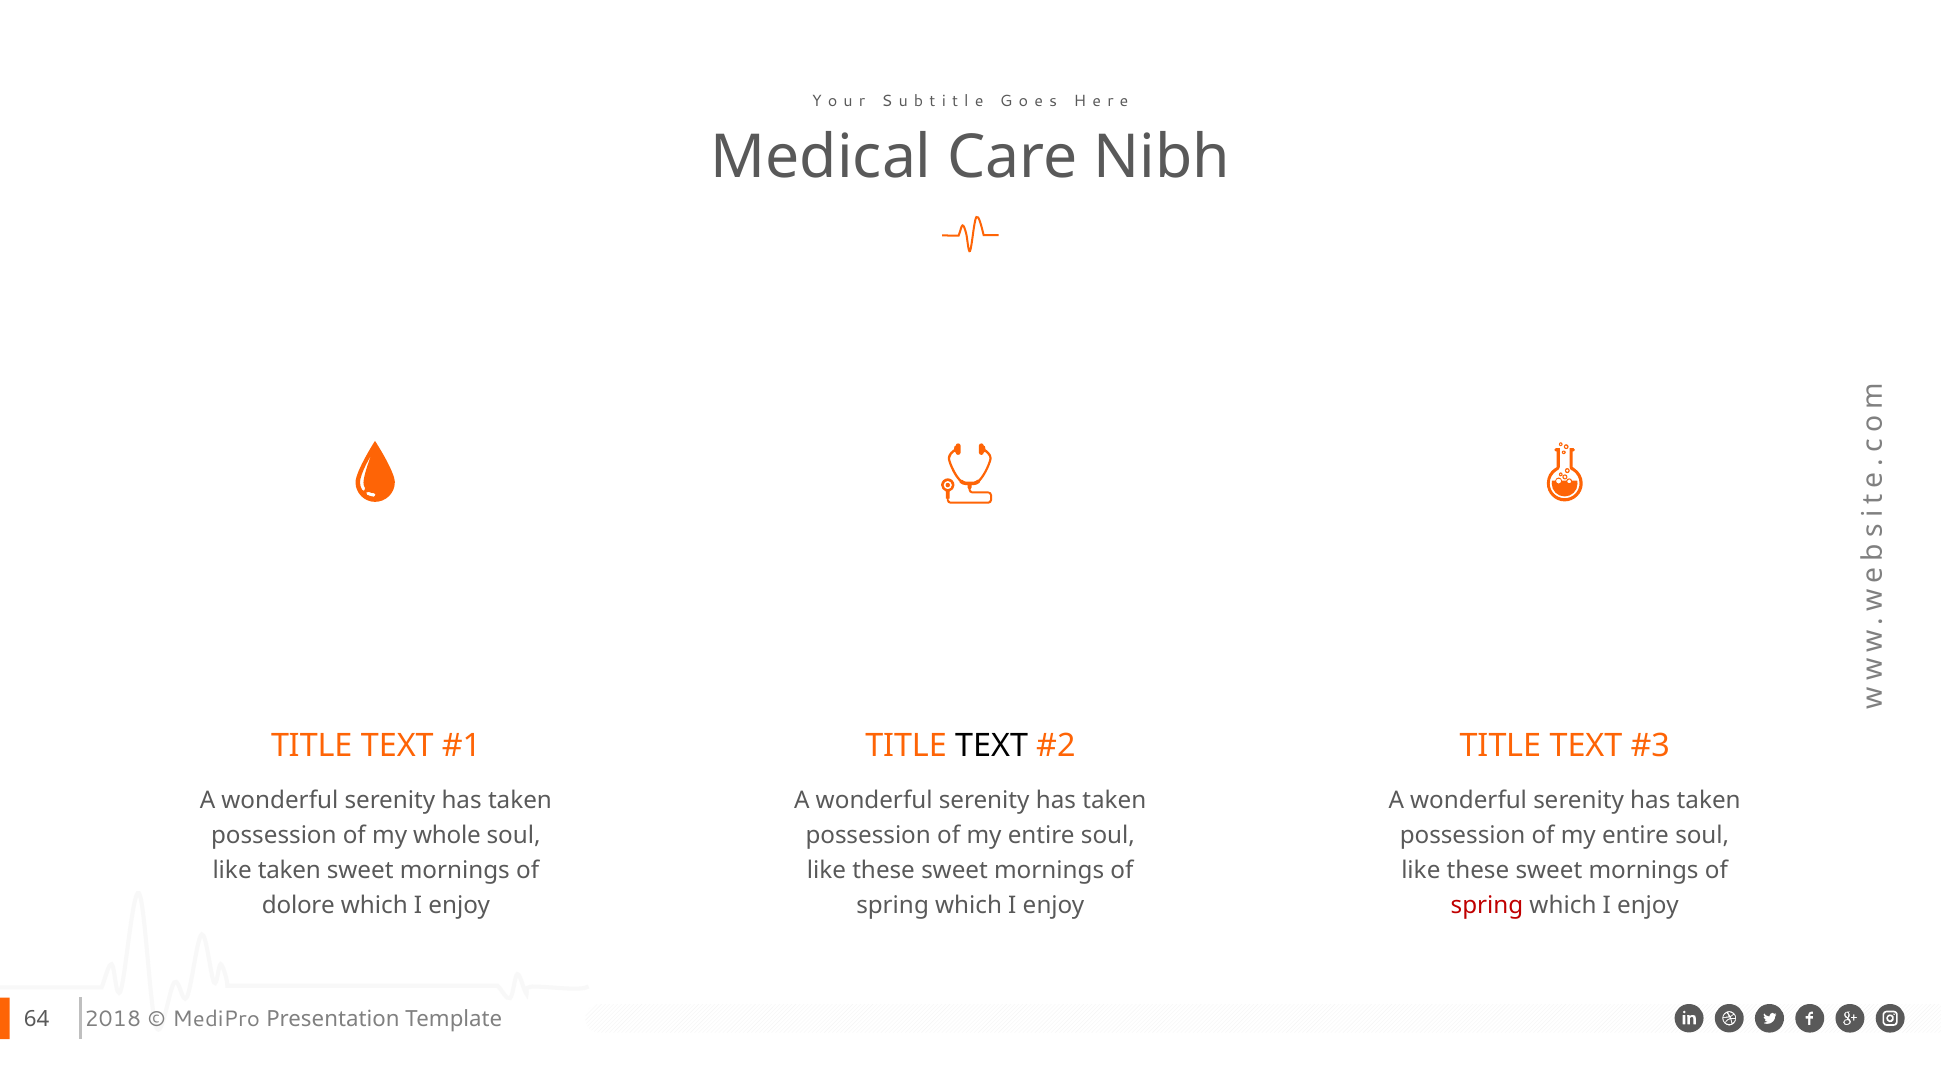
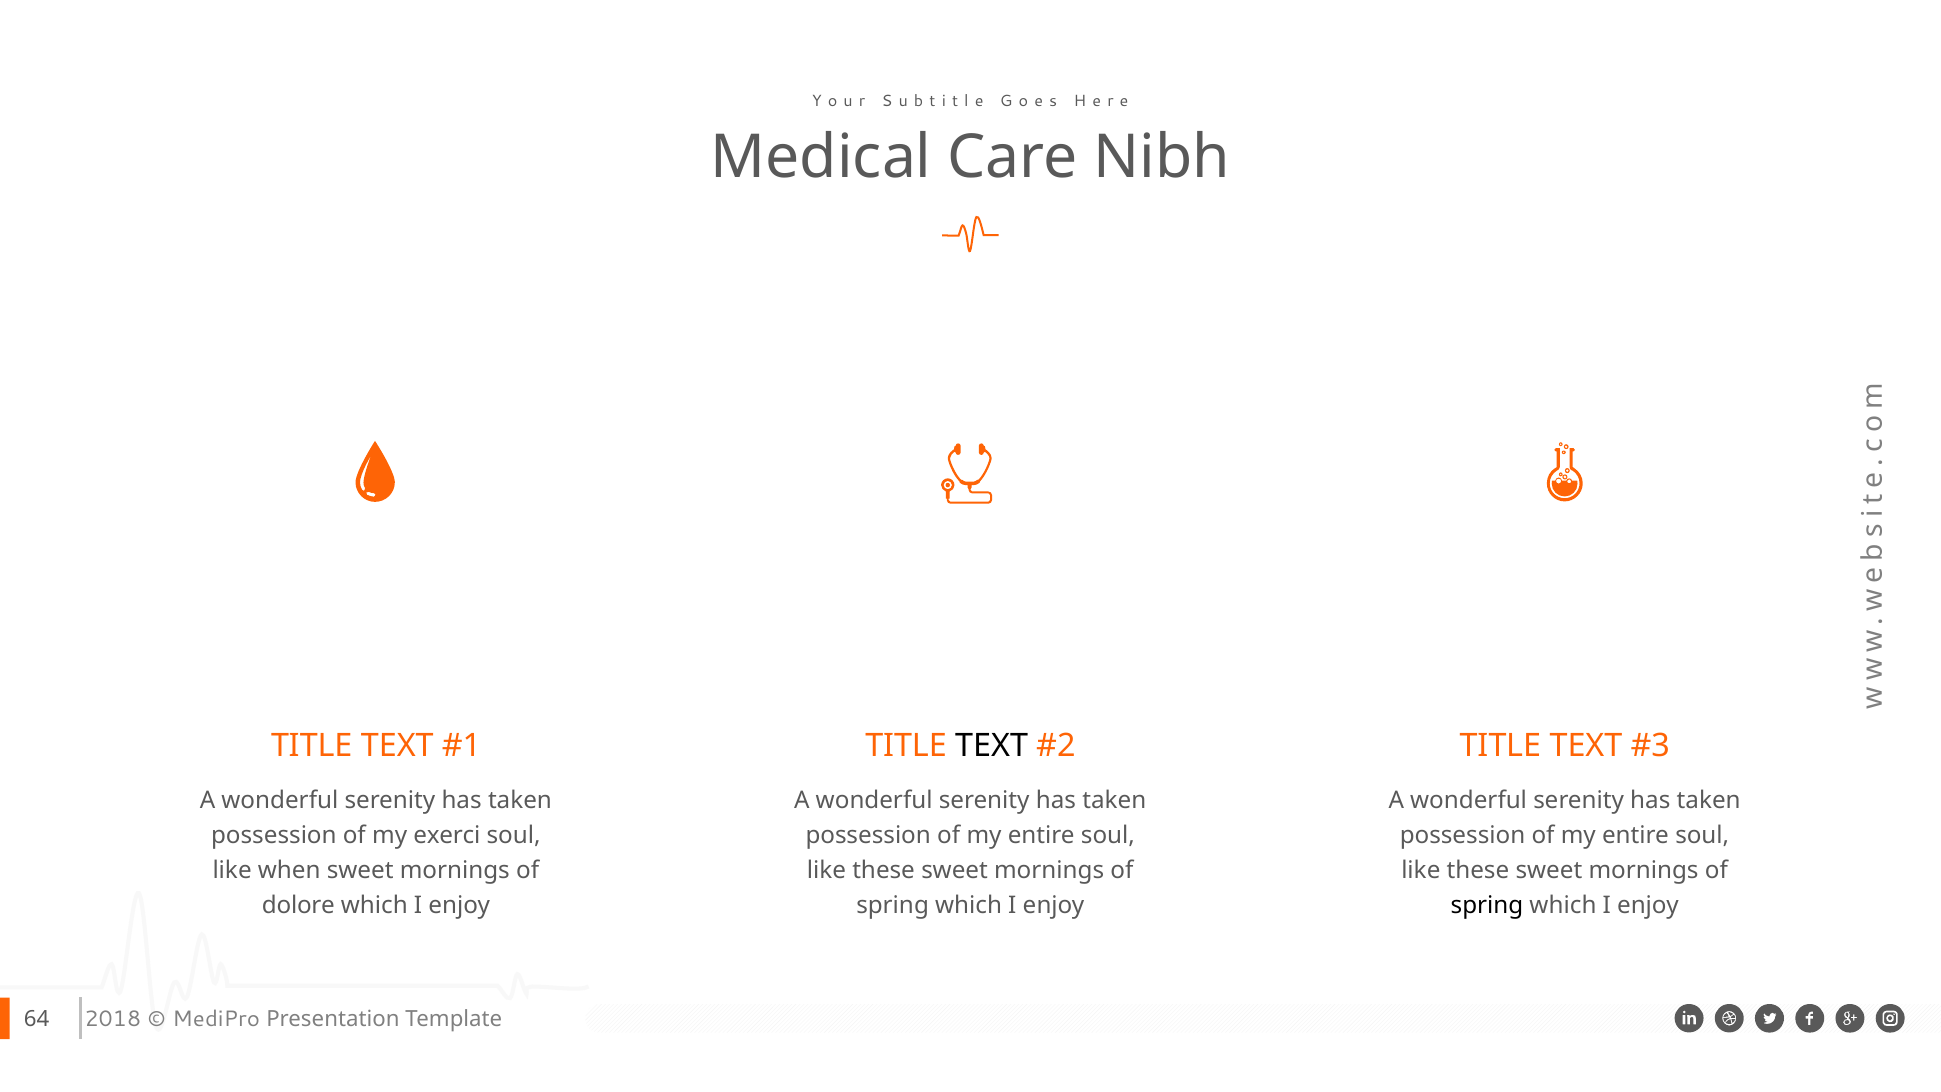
whole: whole -> exerci (447, 835)
like taken: taken -> when (289, 870)
spring colour: red -> black (1487, 905)
